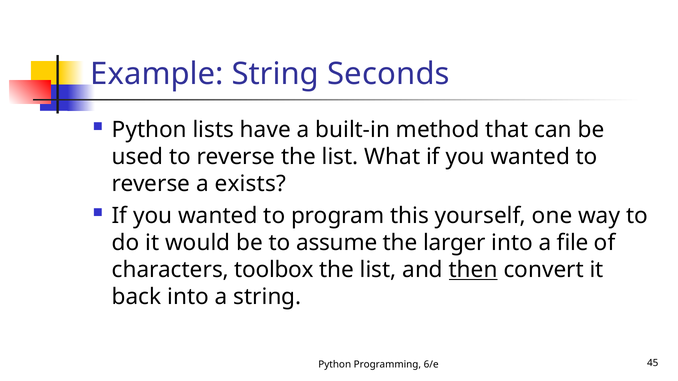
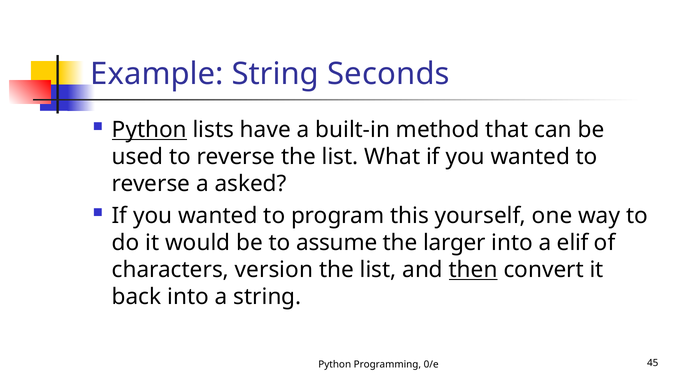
Python underline: none -> present (149, 130)
exists: exists -> asked (251, 184)
file: file -> elif (573, 243)
toolbox: toolbox -> version (274, 270)
6/e: 6/e -> 0/e (431, 365)
